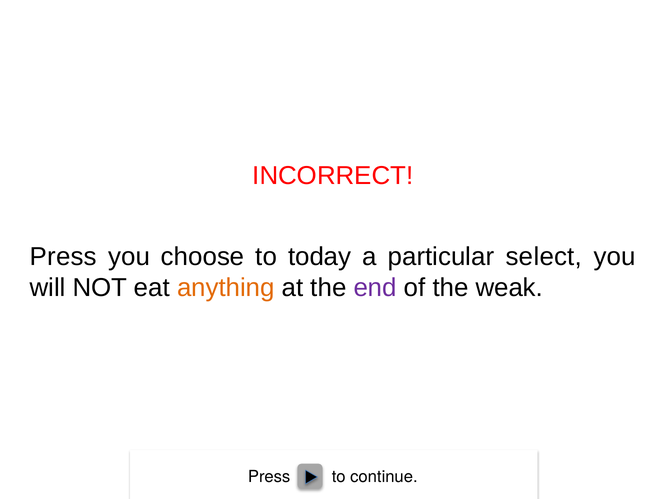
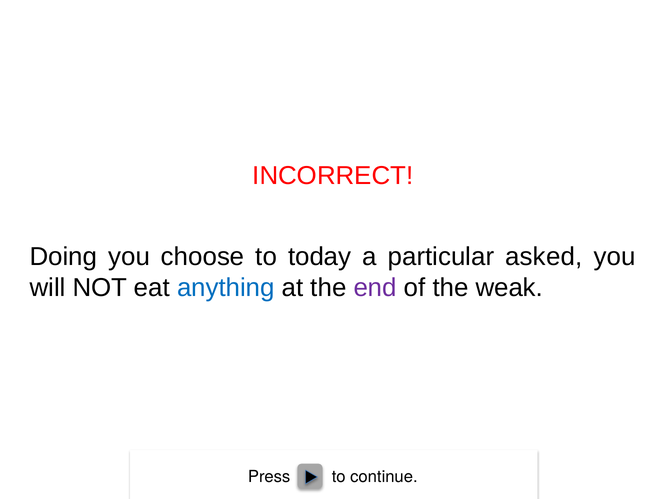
Press: Press -> Doing (63, 257)
select: select -> asked (544, 257)
anything colour: orange -> blue (226, 288)
